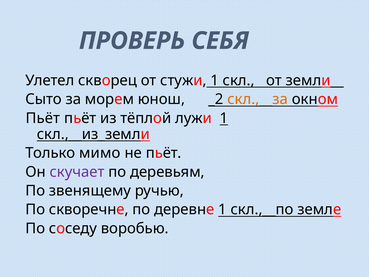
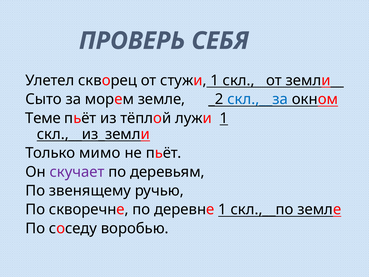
морем юнош: юнош -> земле (161, 99)
скл.,__за colour: orange -> blue (258, 99)
Пьёт: Пьёт -> Теме (43, 118)
